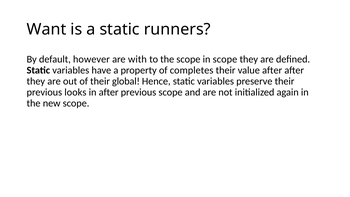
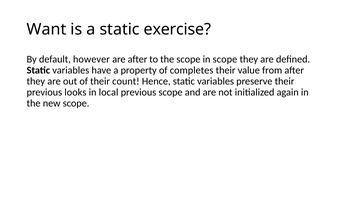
runners: runners -> exercise (177, 29)
are with: with -> after (138, 59)
value after: after -> from (272, 70)
global: global -> count (126, 81)
in after: after -> local (109, 92)
